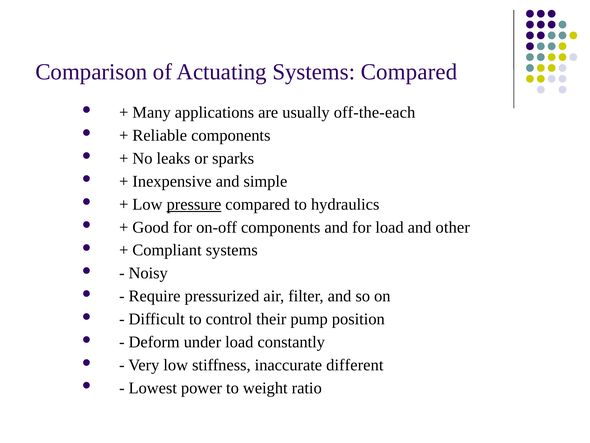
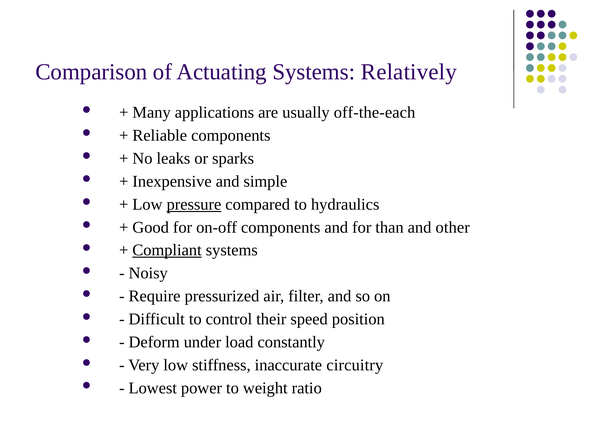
Systems Compared: Compared -> Relatively (409, 72)
for load: load -> than (390, 227)
Compliant underline: none -> present (167, 250)
pump: pump -> speed (309, 319)
different: different -> circuitry (355, 365)
